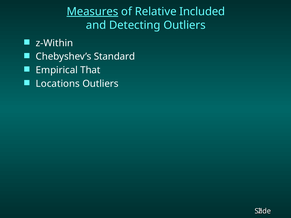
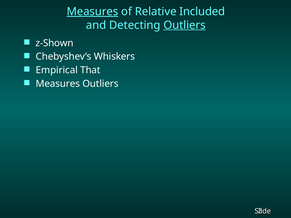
Outliers underline: none -> present (185, 25)
z-Within: z-Within -> z-Shown (55, 43)
Standard: Standard -> Whiskers (114, 57)
Locations: Locations -> Measures (58, 84)
